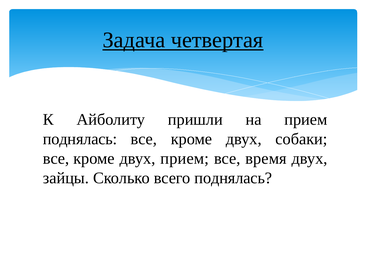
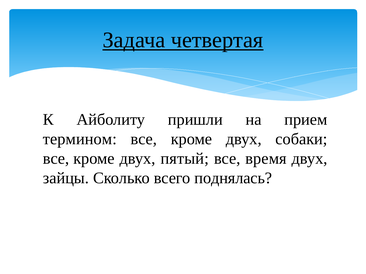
поднялась: поднялась -> термином (80, 139)
двух прием: прием -> пятый (185, 159)
